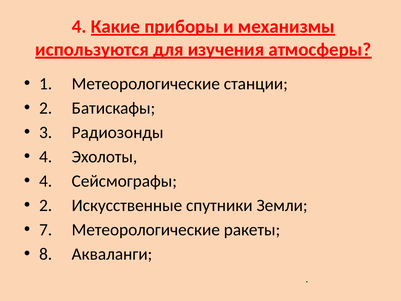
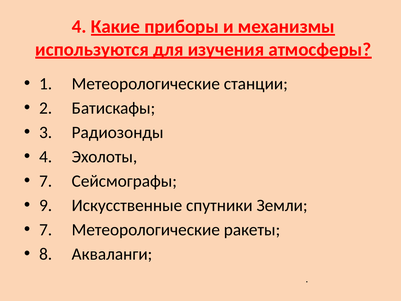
4: 4 -> 7 (46, 181)
2: 2 -> 9 (46, 205)
